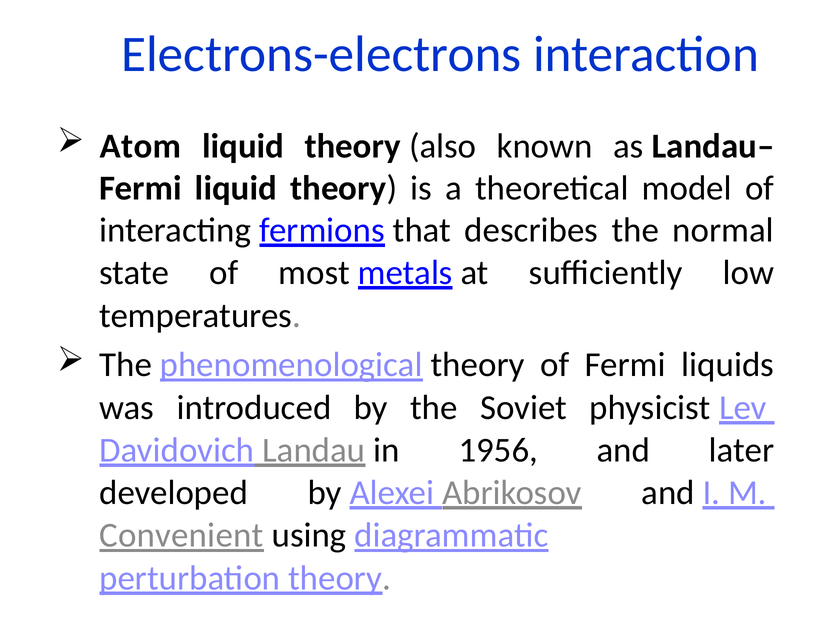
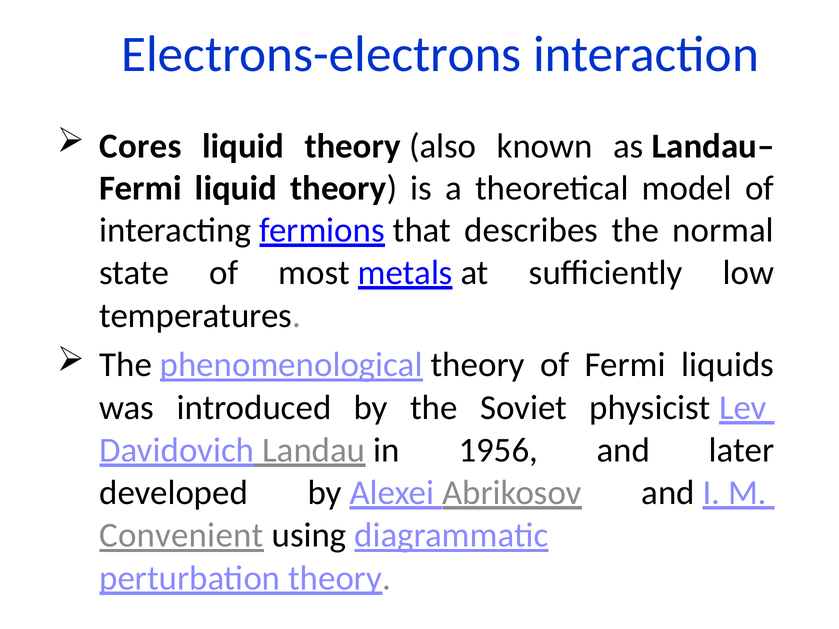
Atom: Atom -> Cores (140, 146)
